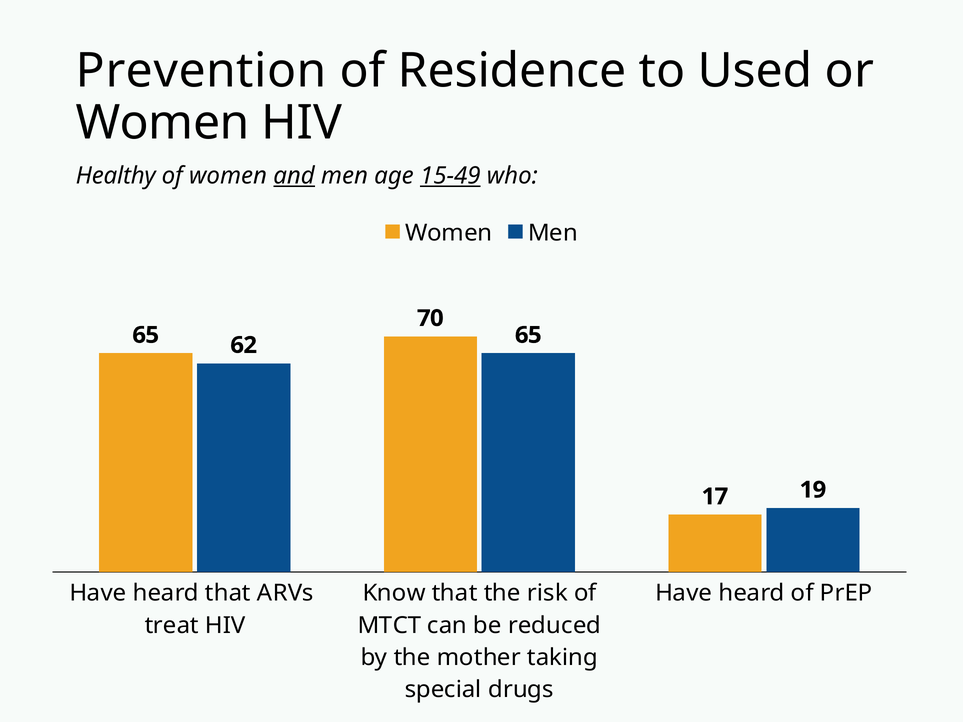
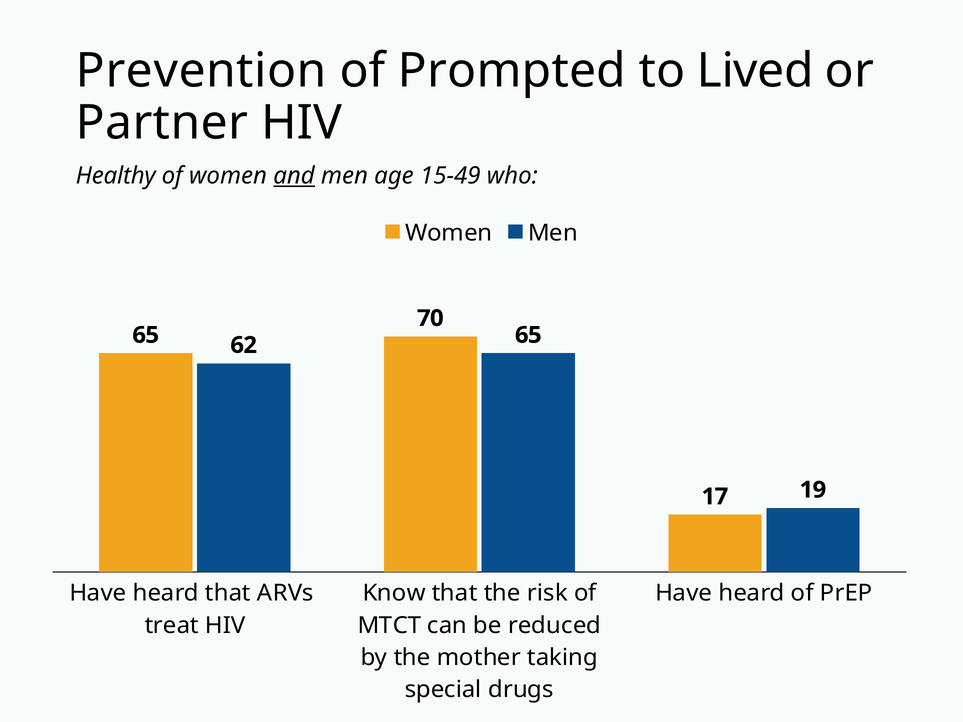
Residence: Residence -> Prompted (512, 71)
Used: Used -> Lived (755, 71)
Women: Women -> Partner (162, 123)
15-49 underline: present -> none (450, 176)
